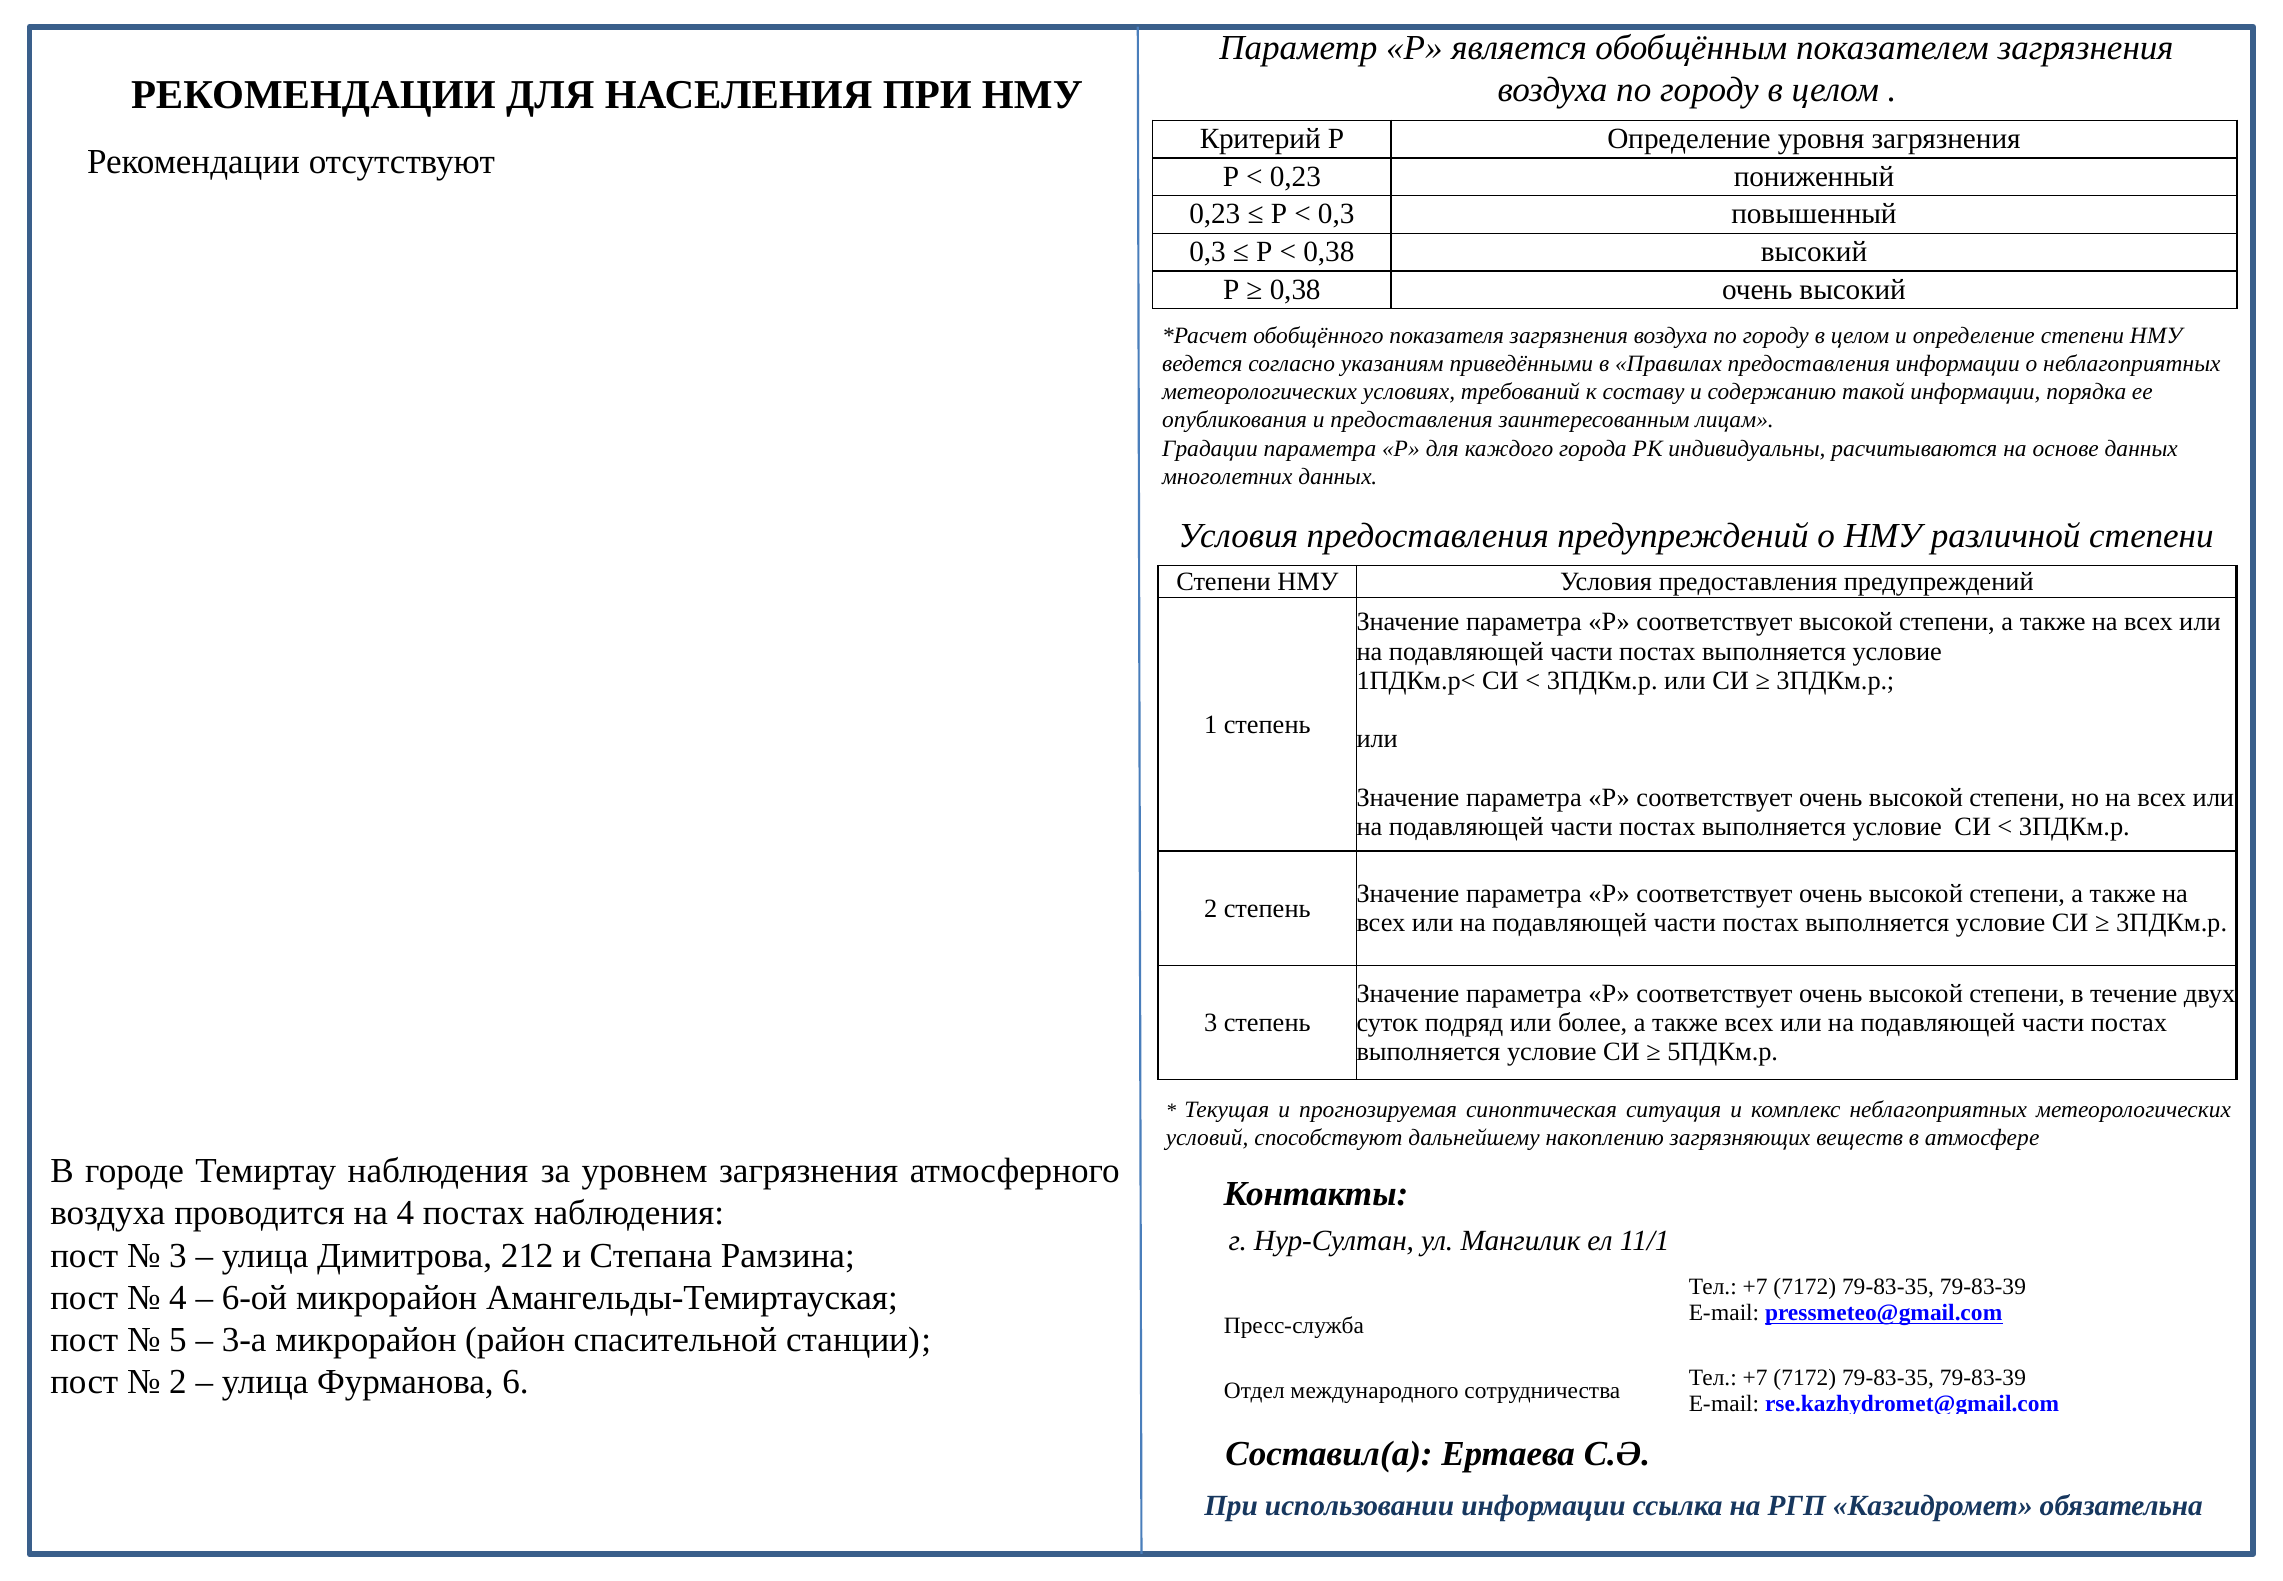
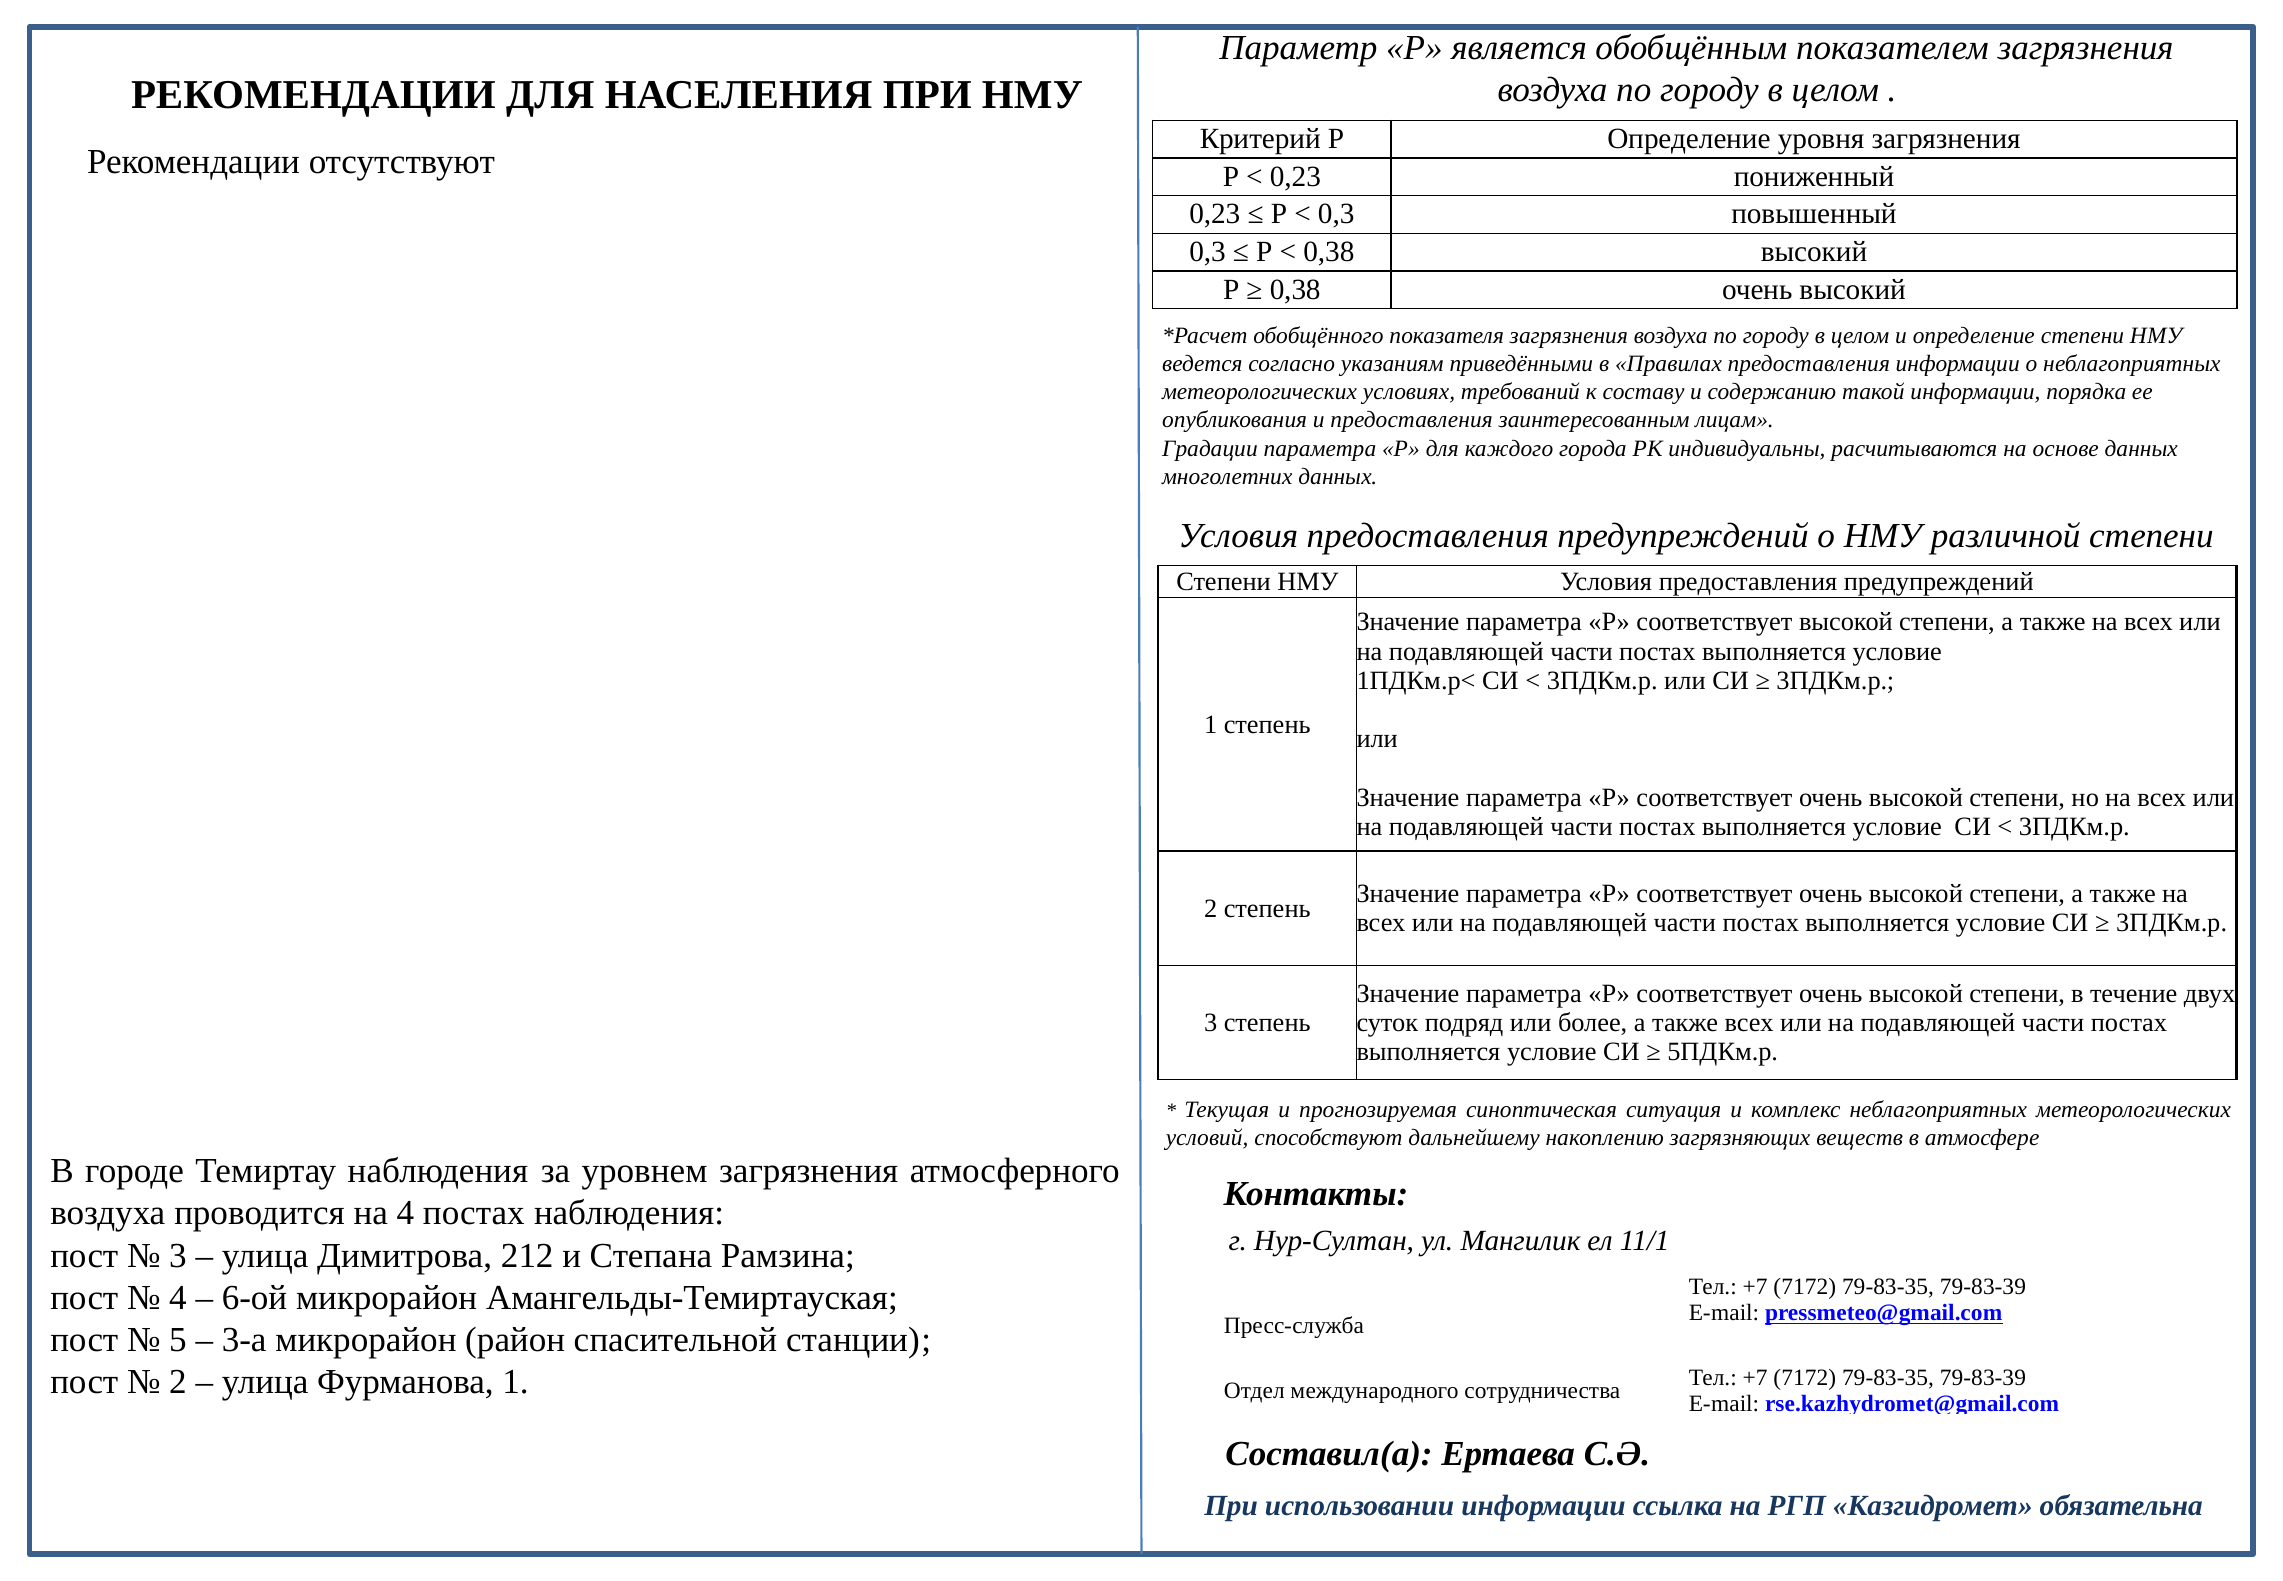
Фурманова 6: 6 -> 1 (516, 1382)
